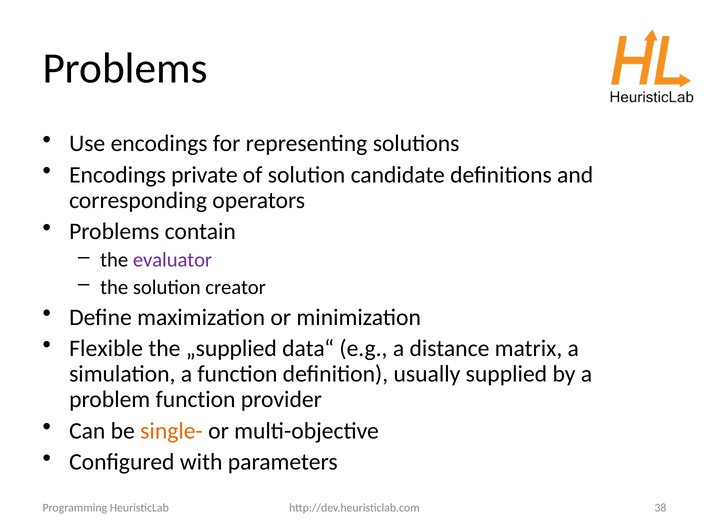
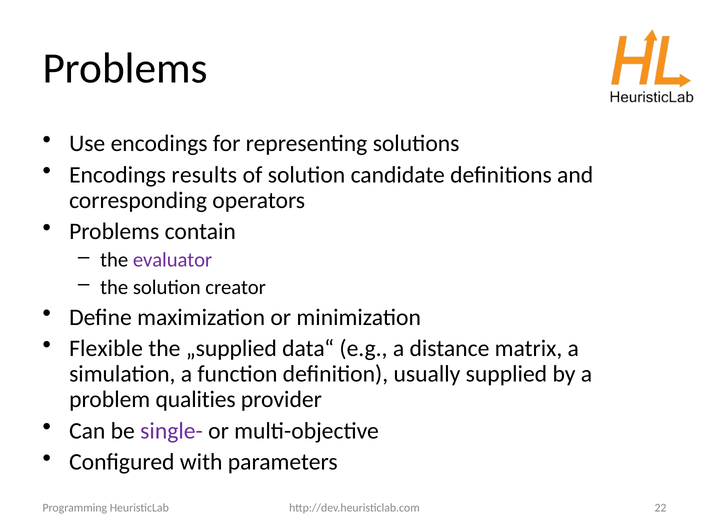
private: private -> results (204, 175)
problem function: function -> qualities (196, 399)
single- colour: orange -> purple (172, 430)
38: 38 -> 22 (660, 508)
